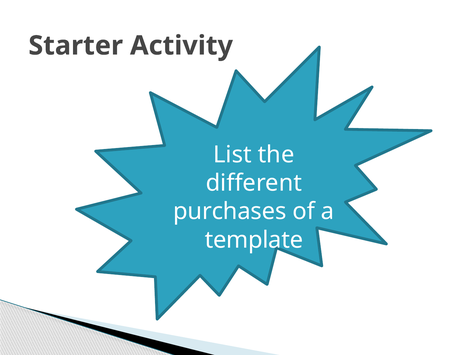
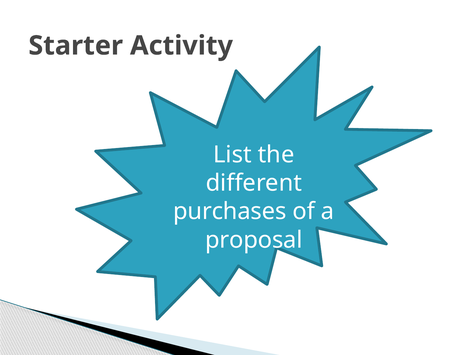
template: template -> proposal (254, 240)
